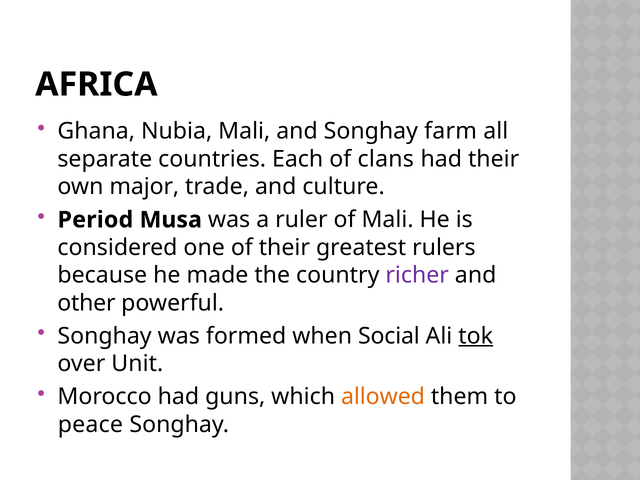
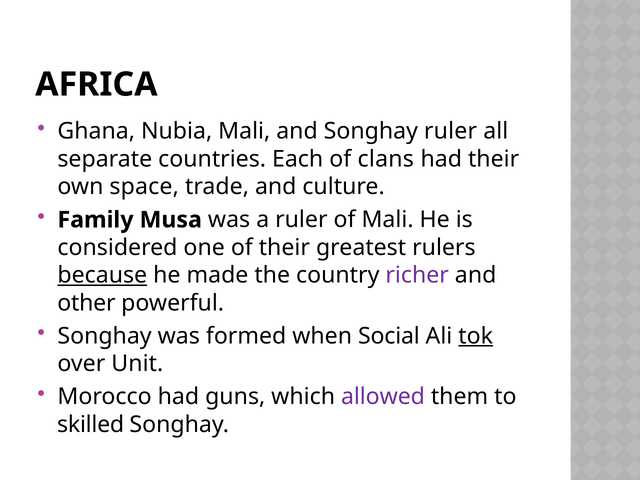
Songhay farm: farm -> ruler (451, 131)
major: major -> space (144, 187)
Period: Period -> Family (96, 220)
because underline: none -> present (102, 275)
allowed colour: orange -> purple (383, 397)
peace: peace -> skilled (91, 424)
